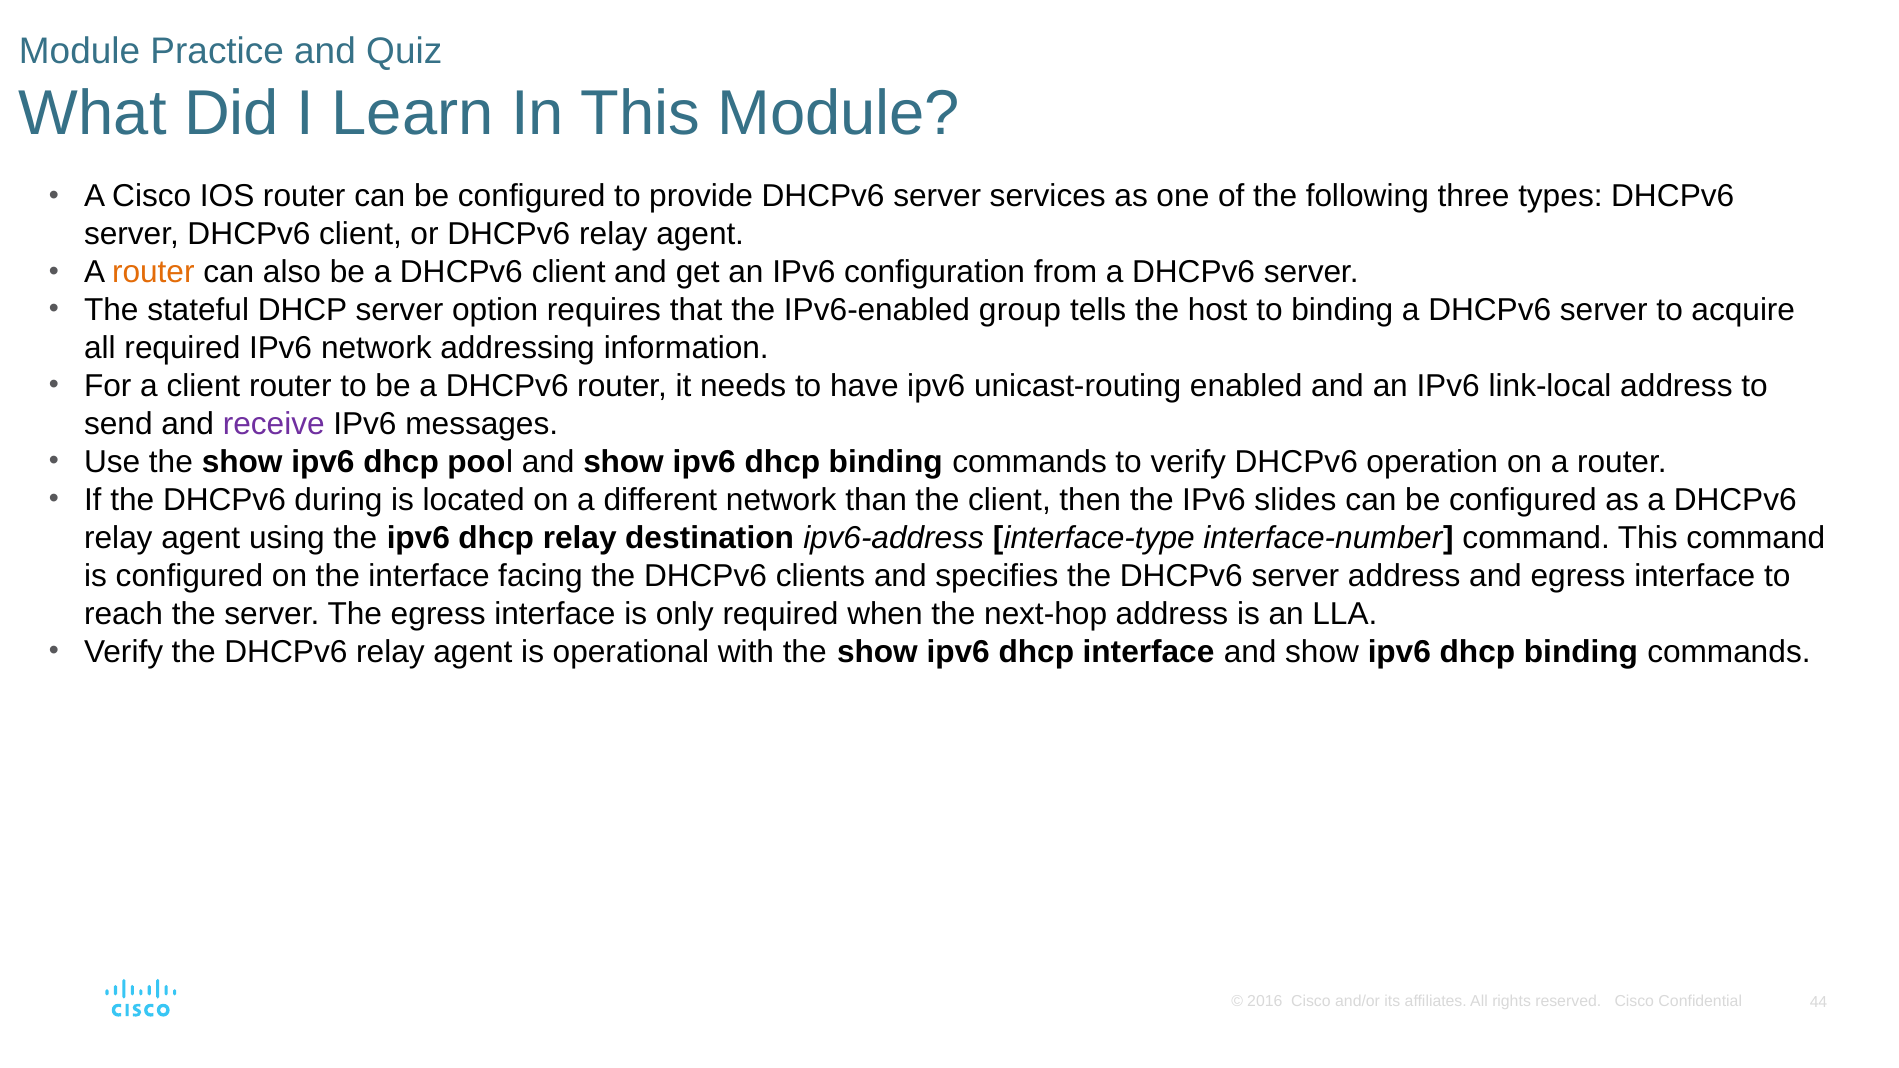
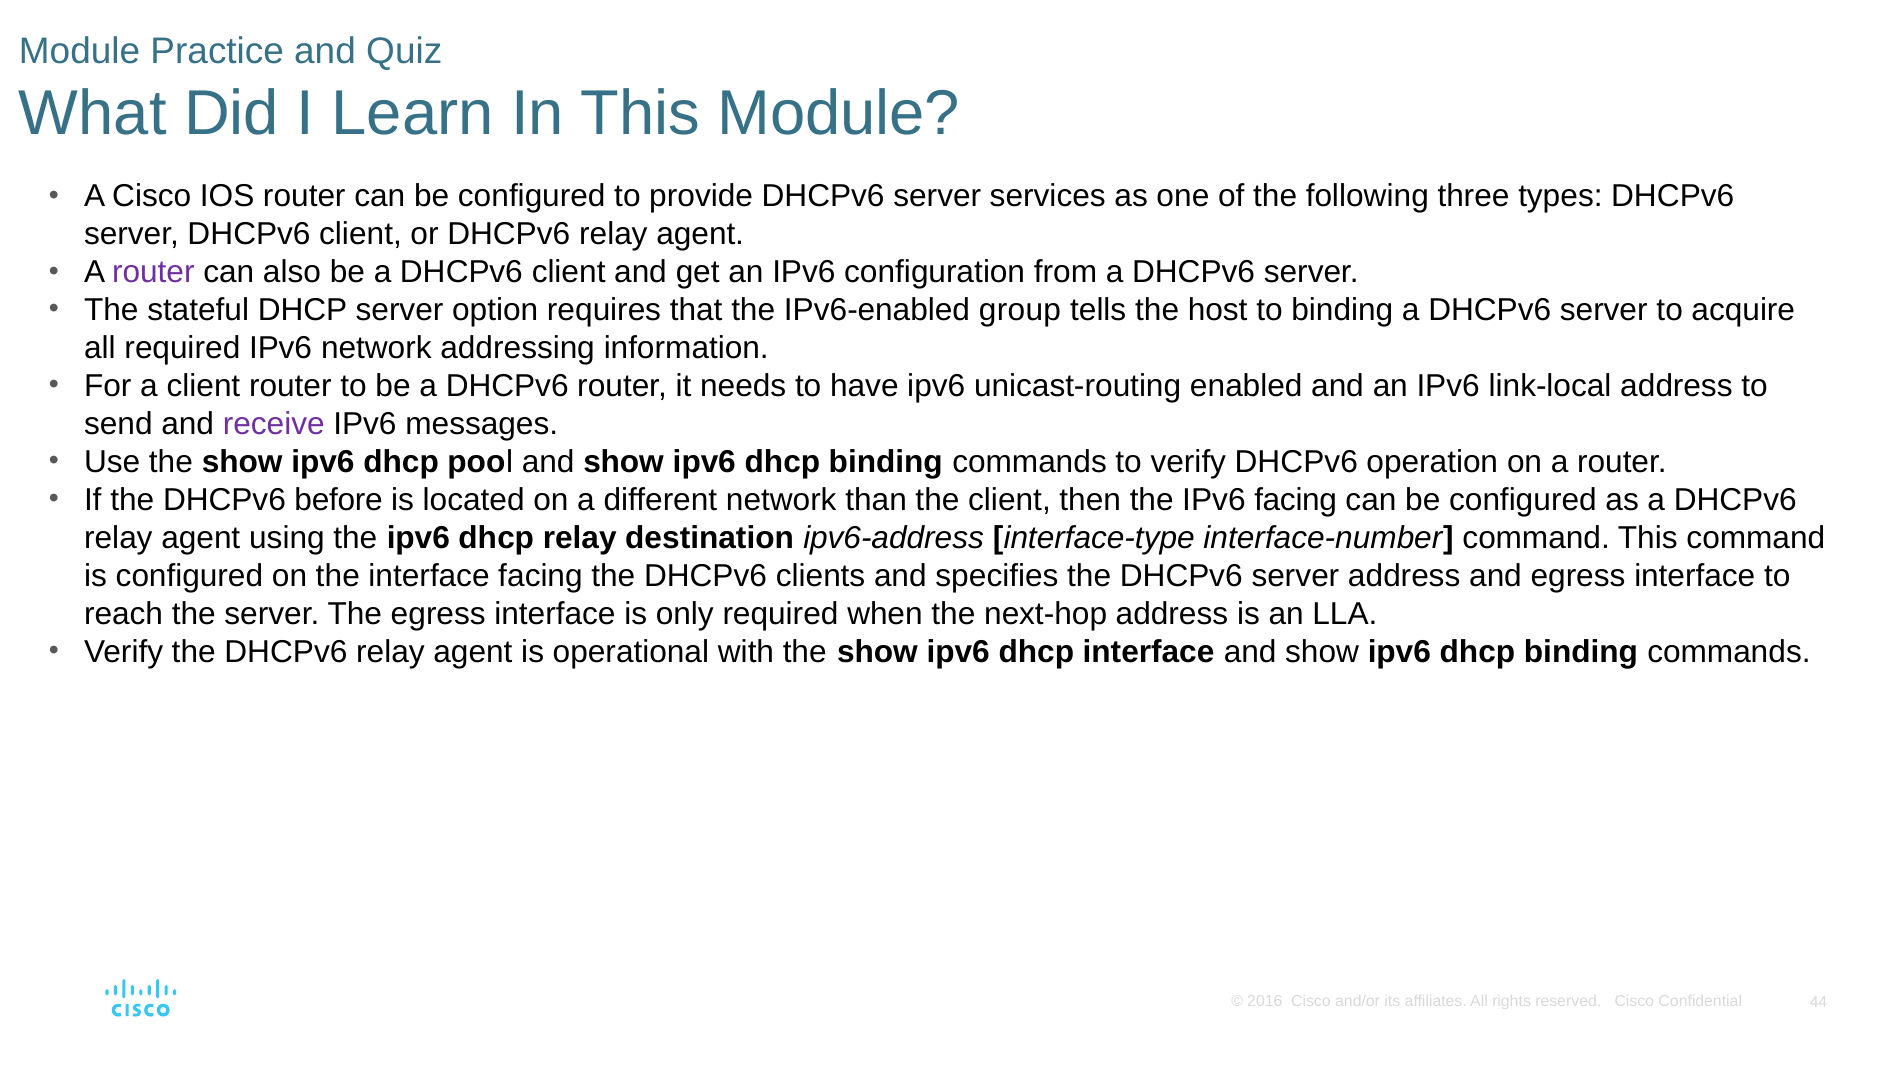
router colour: orange -> purple (153, 273)
during: during -> before (339, 500)
IPv6 slides: slides -> facing (1296, 500)
